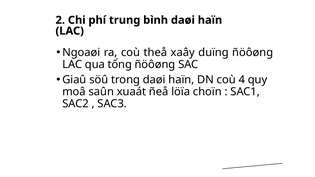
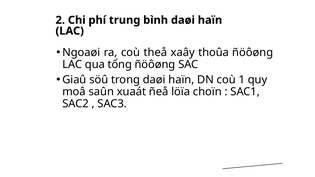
duïng: duïng -> thoûa (214, 52)
4: 4 -> 1 (242, 80)
